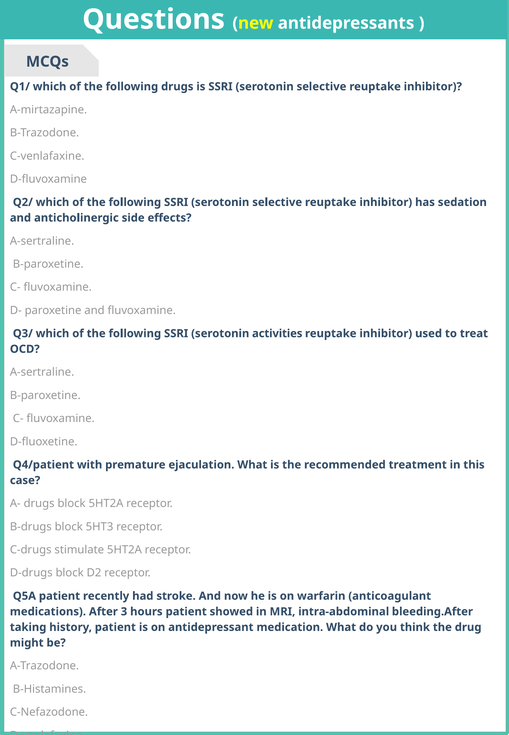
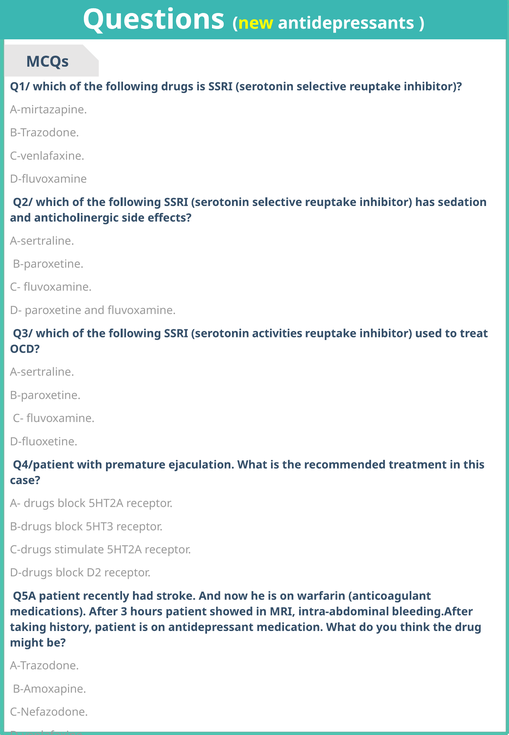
B-Histamines: B-Histamines -> B-Amoxapine (50, 689)
